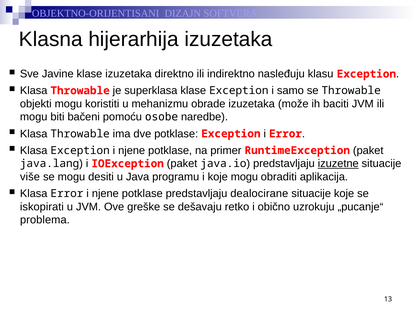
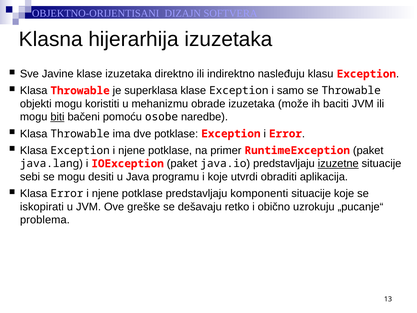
biti underline: none -> present (57, 117)
više: više -> sebi (30, 177)
koje mogu: mogu -> utvrdi (244, 177)
dealocirane: dealocirane -> komponenti (259, 193)
